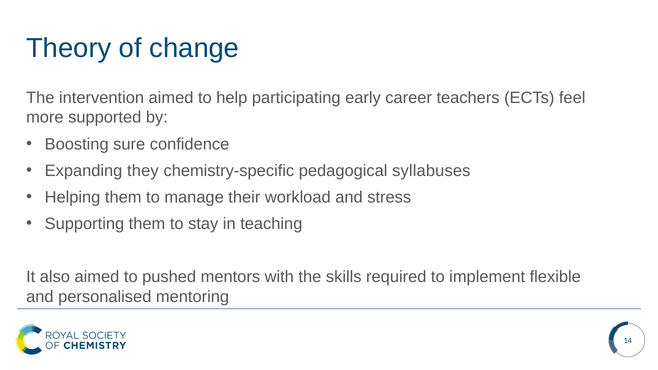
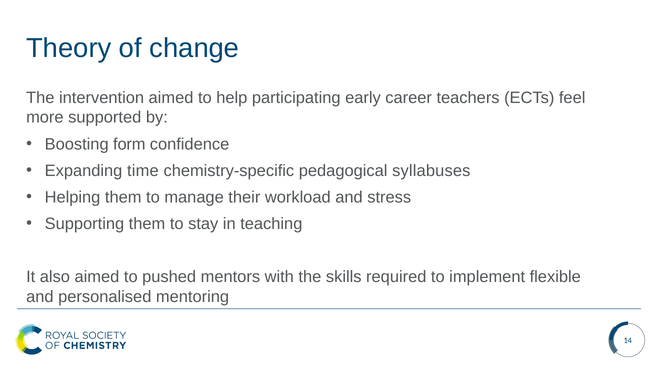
sure: sure -> form (129, 144)
they: they -> time (143, 171)
